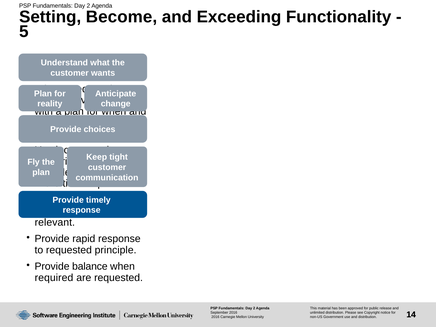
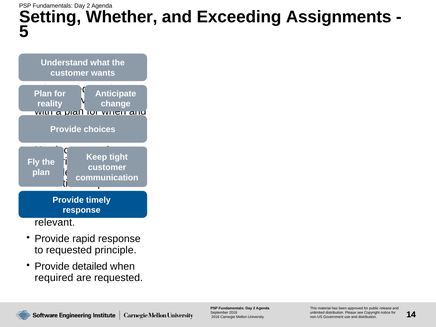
Become: Become -> Whether (122, 17)
Exceeding Functionality: Functionality -> Assignments (339, 17)
balance: balance -> detailed (90, 267)
